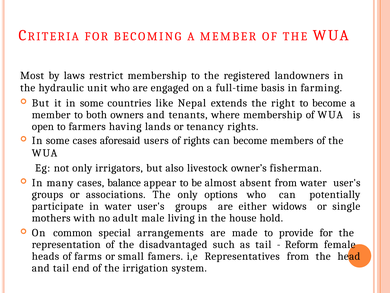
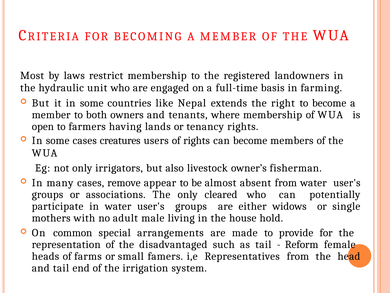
aforesaid: aforesaid -> creatures (120, 140)
balance: balance -> remove (124, 182)
options: options -> cleared (221, 194)
